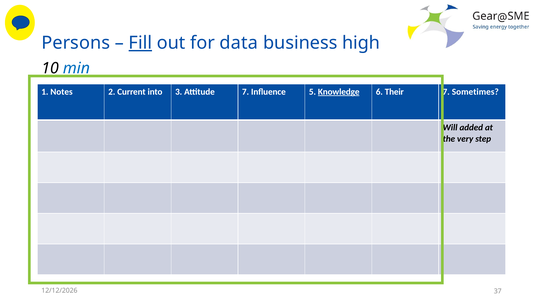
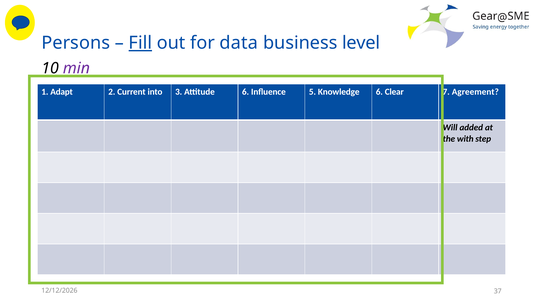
high: high -> level (361, 43)
min colour: blue -> purple (76, 68)
Notes: Notes -> Adapt (62, 92)
Attitude 7: 7 -> 6 (246, 92)
Knowledge underline: present -> none (339, 92)
Their: Their -> Clear (394, 92)
Sometimes: Sometimes -> Agreement (475, 92)
very: very -> with (465, 139)
